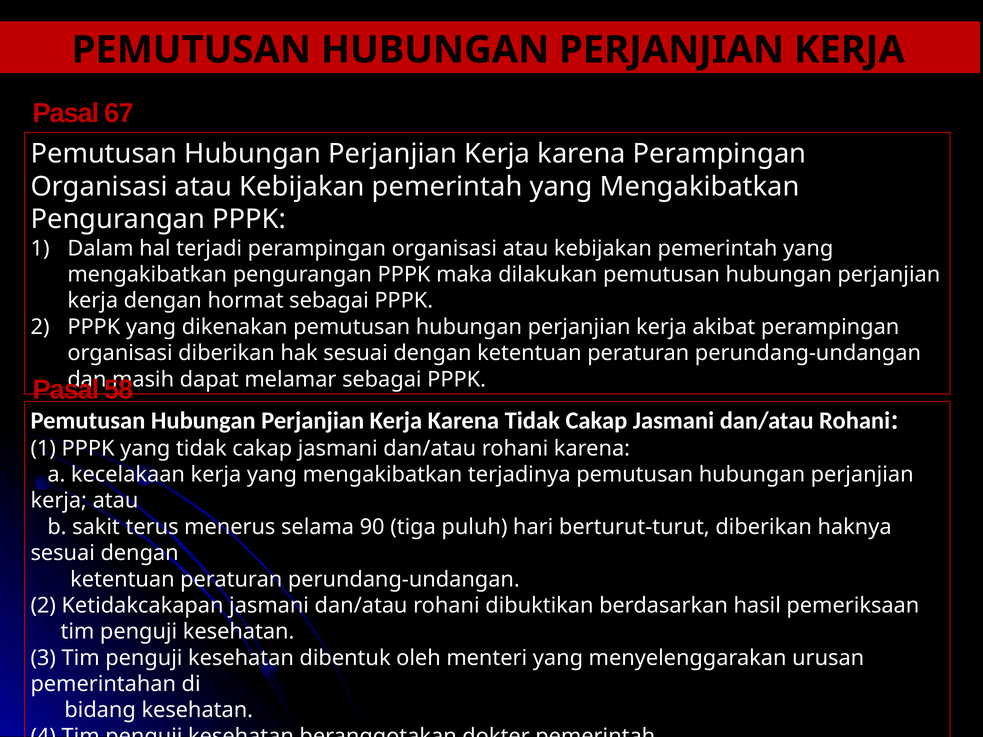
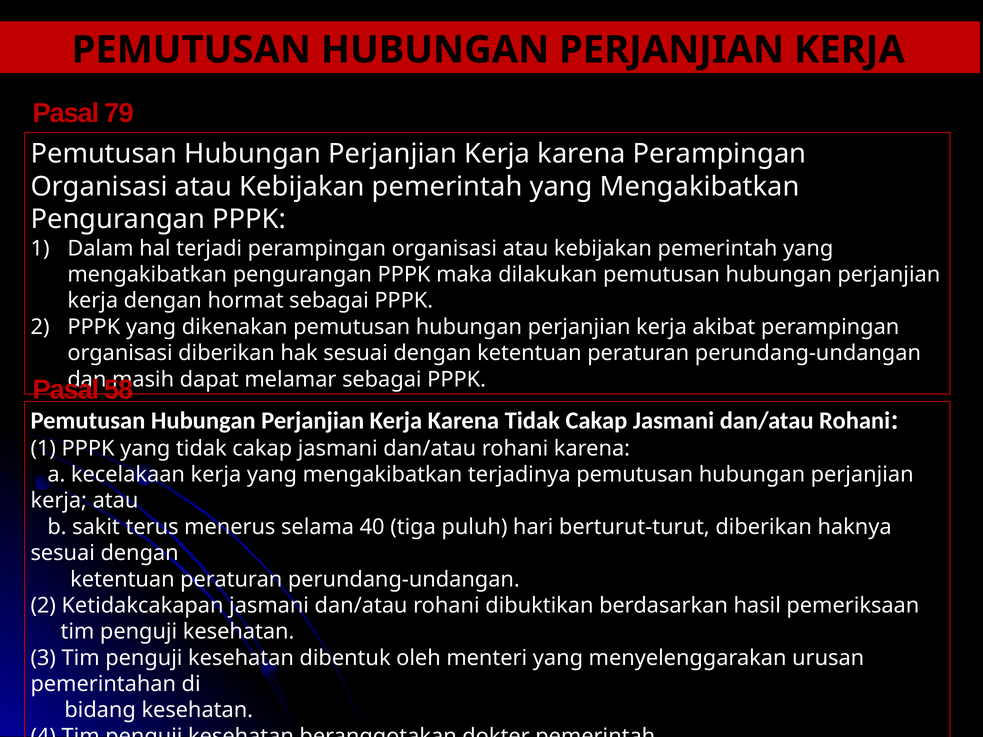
67: 67 -> 79 (119, 113)
90: 90 -> 40 (372, 527)
